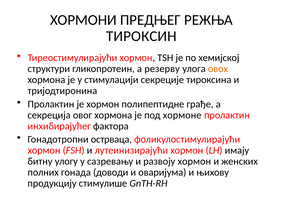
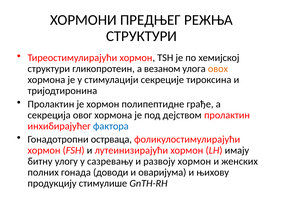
ТИРОКСИН: ТИРОКСИН -> СТРУКТУРИ (141, 36)
резерву: резерву -> везаном (162, 69)
хормоне: хормоне -> дејством (182, 115)
фактора colour: black -> blue (111, 126)
